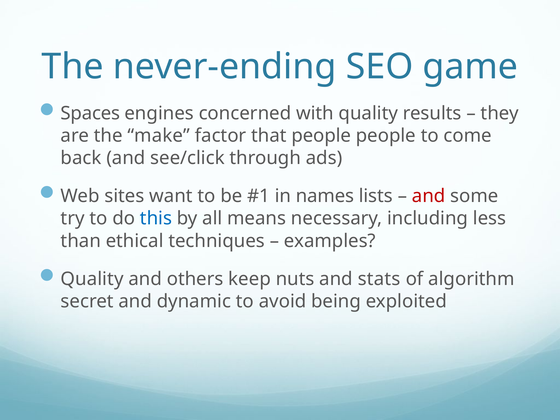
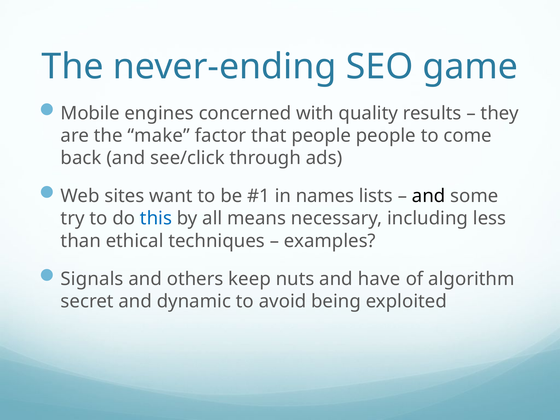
Spaces: Spaces -> Mobile (90, 113)
and colour: red -> black (429, 196)
Quality: Quality -> Signals (92, 279)
stats: stats -> have (379, 279)
